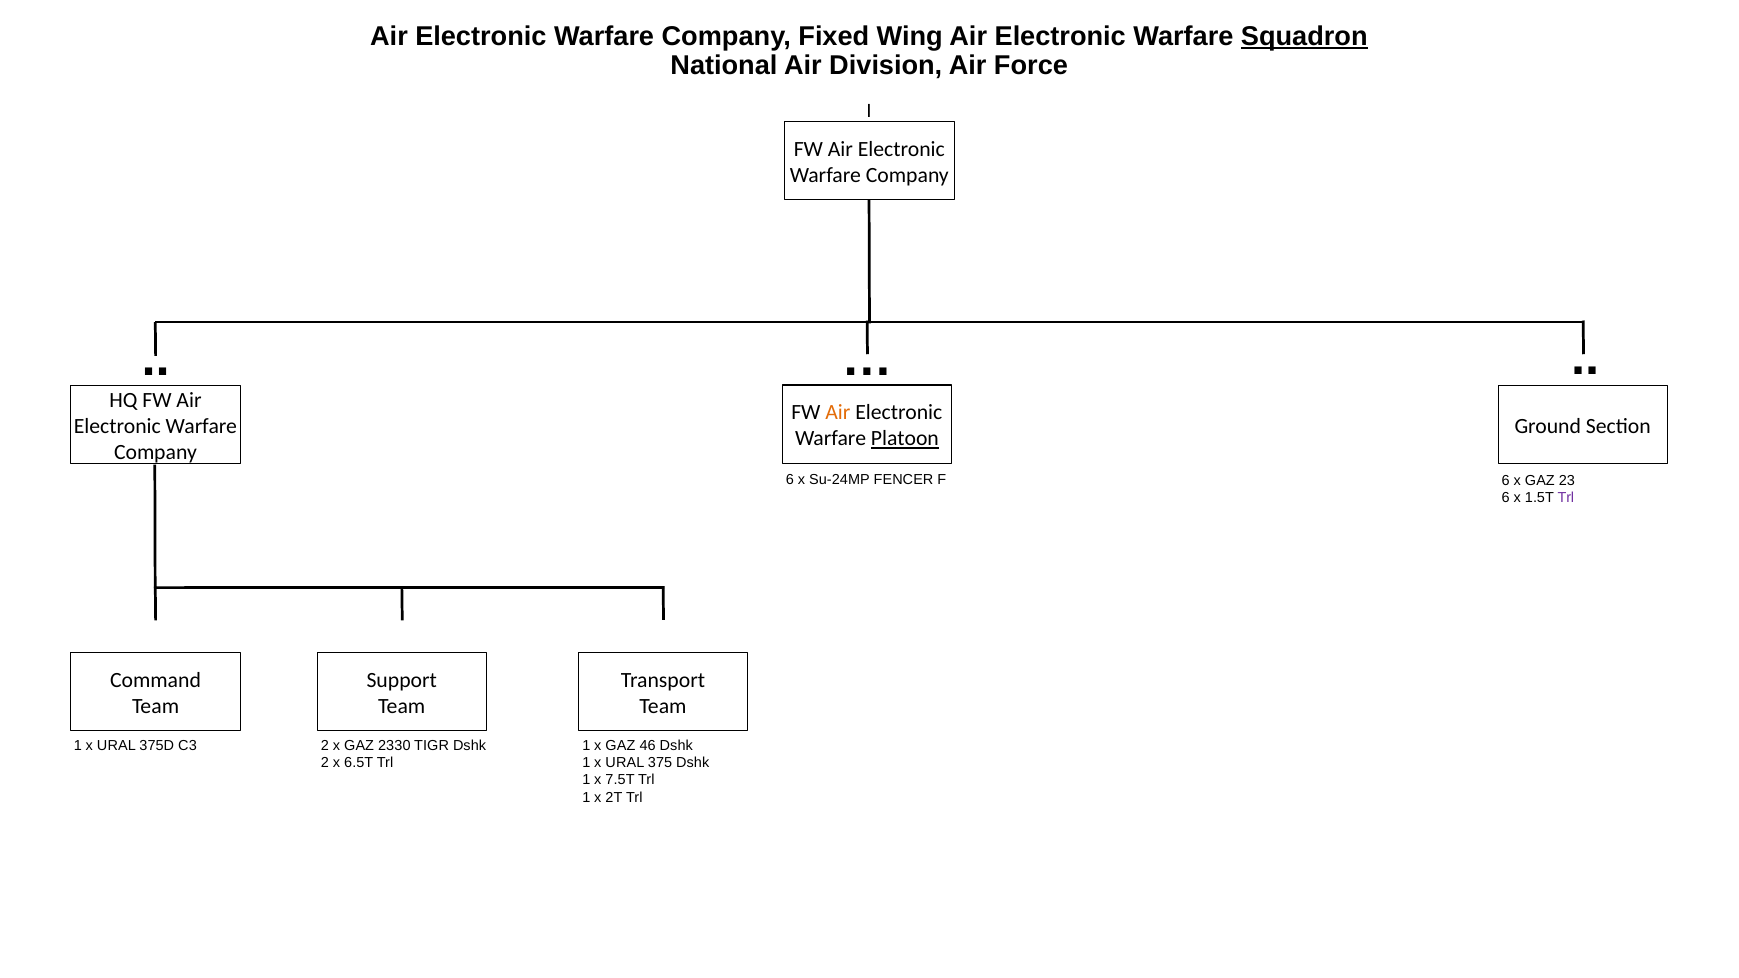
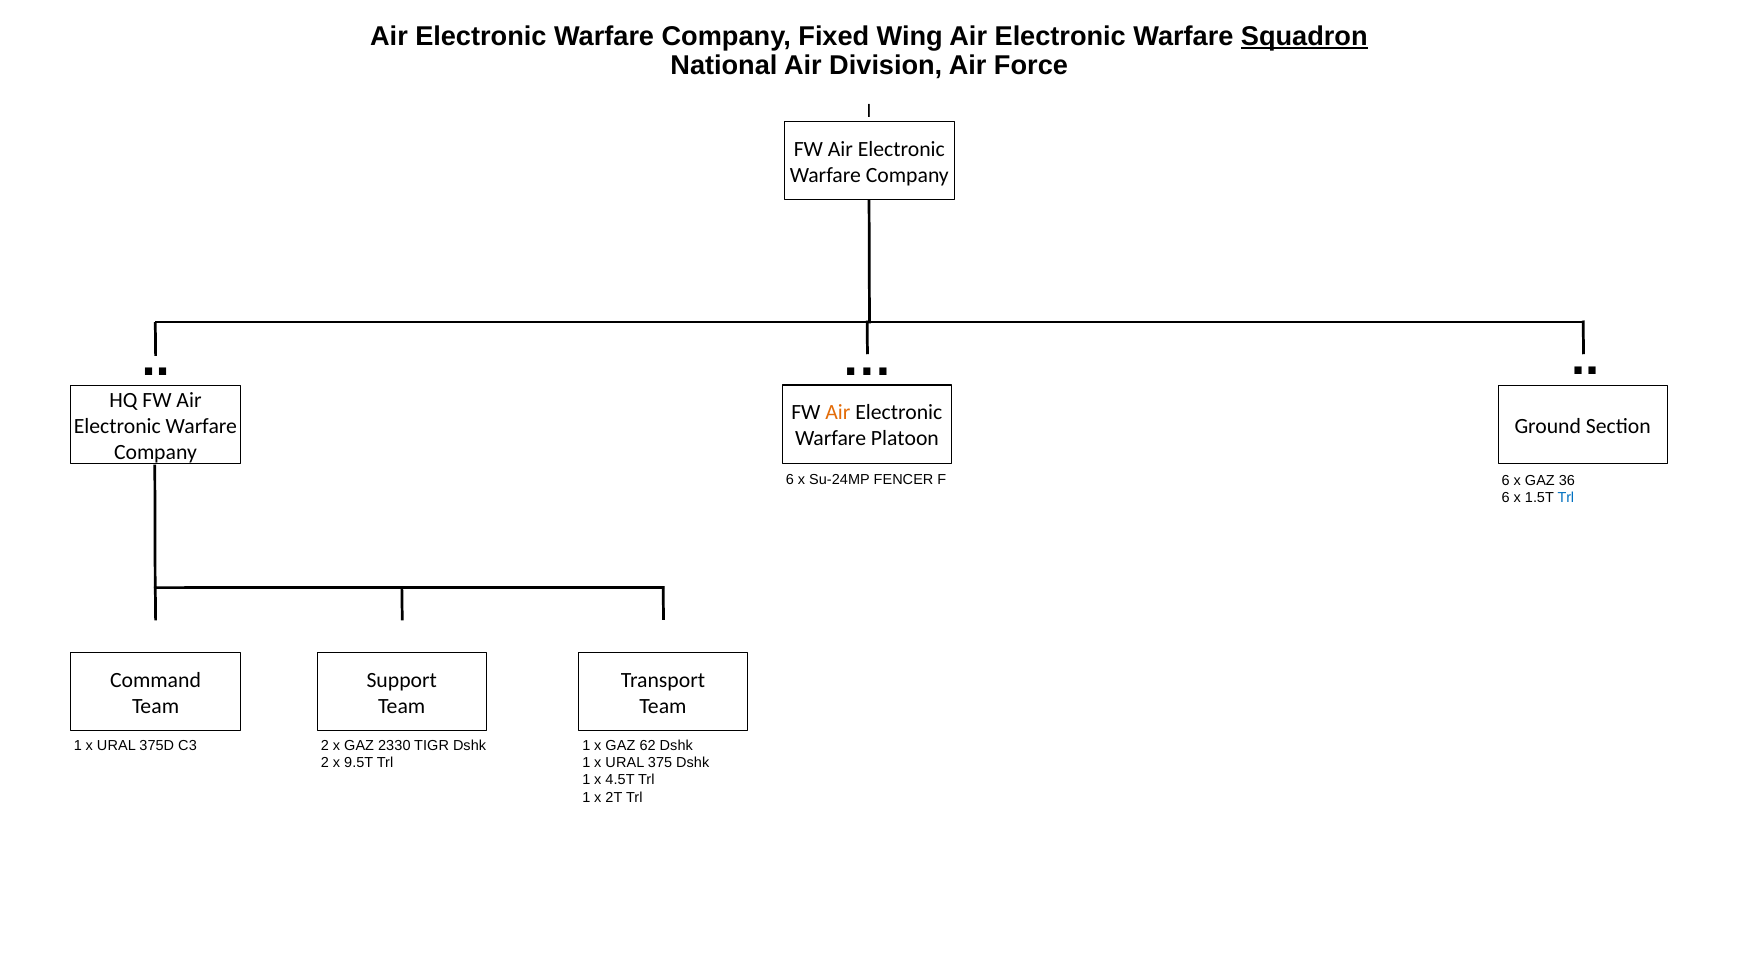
Platoon underline: present -> none (905, 439)
23: 23 -> 36 (1567, 481)
Trl colour: purple -> blue (1566, 498)
46: 46 -> 62 (648, 746)
6.5T: 6.5T -> 9.5T (359, 763)
7.5T: 7.5T -> 4.5T (620, 780)
